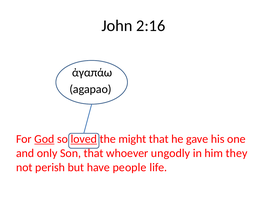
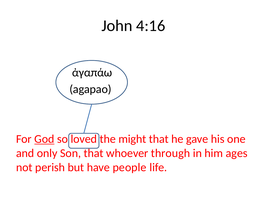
2:16: 2:16 -> 4:16 (151, 26)
loved underline: present -> none (84, 139)
ungodly: ungodly -> through (171, 153)
they: they -> ages (237, 153)
